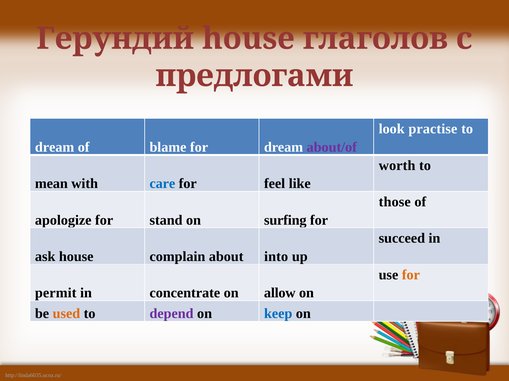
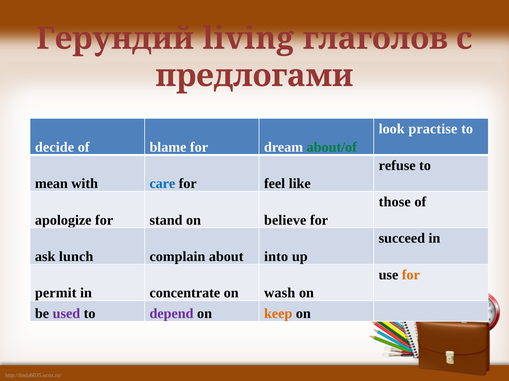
Герундий house: house -> living (248, 39)
dream: dream -> decide (55, 148)
about/of colour: purple -> green (332, 148)
worth: worth -> refuse (397, 166)
surfing: surfing -> believe (285, 220)
ask house: house -> lunch (76, 257)
allow: allow -> wash (280, 293)
used colour: orange -> purple (66, 314)
keep colour: blue -> orange (278, 314)
